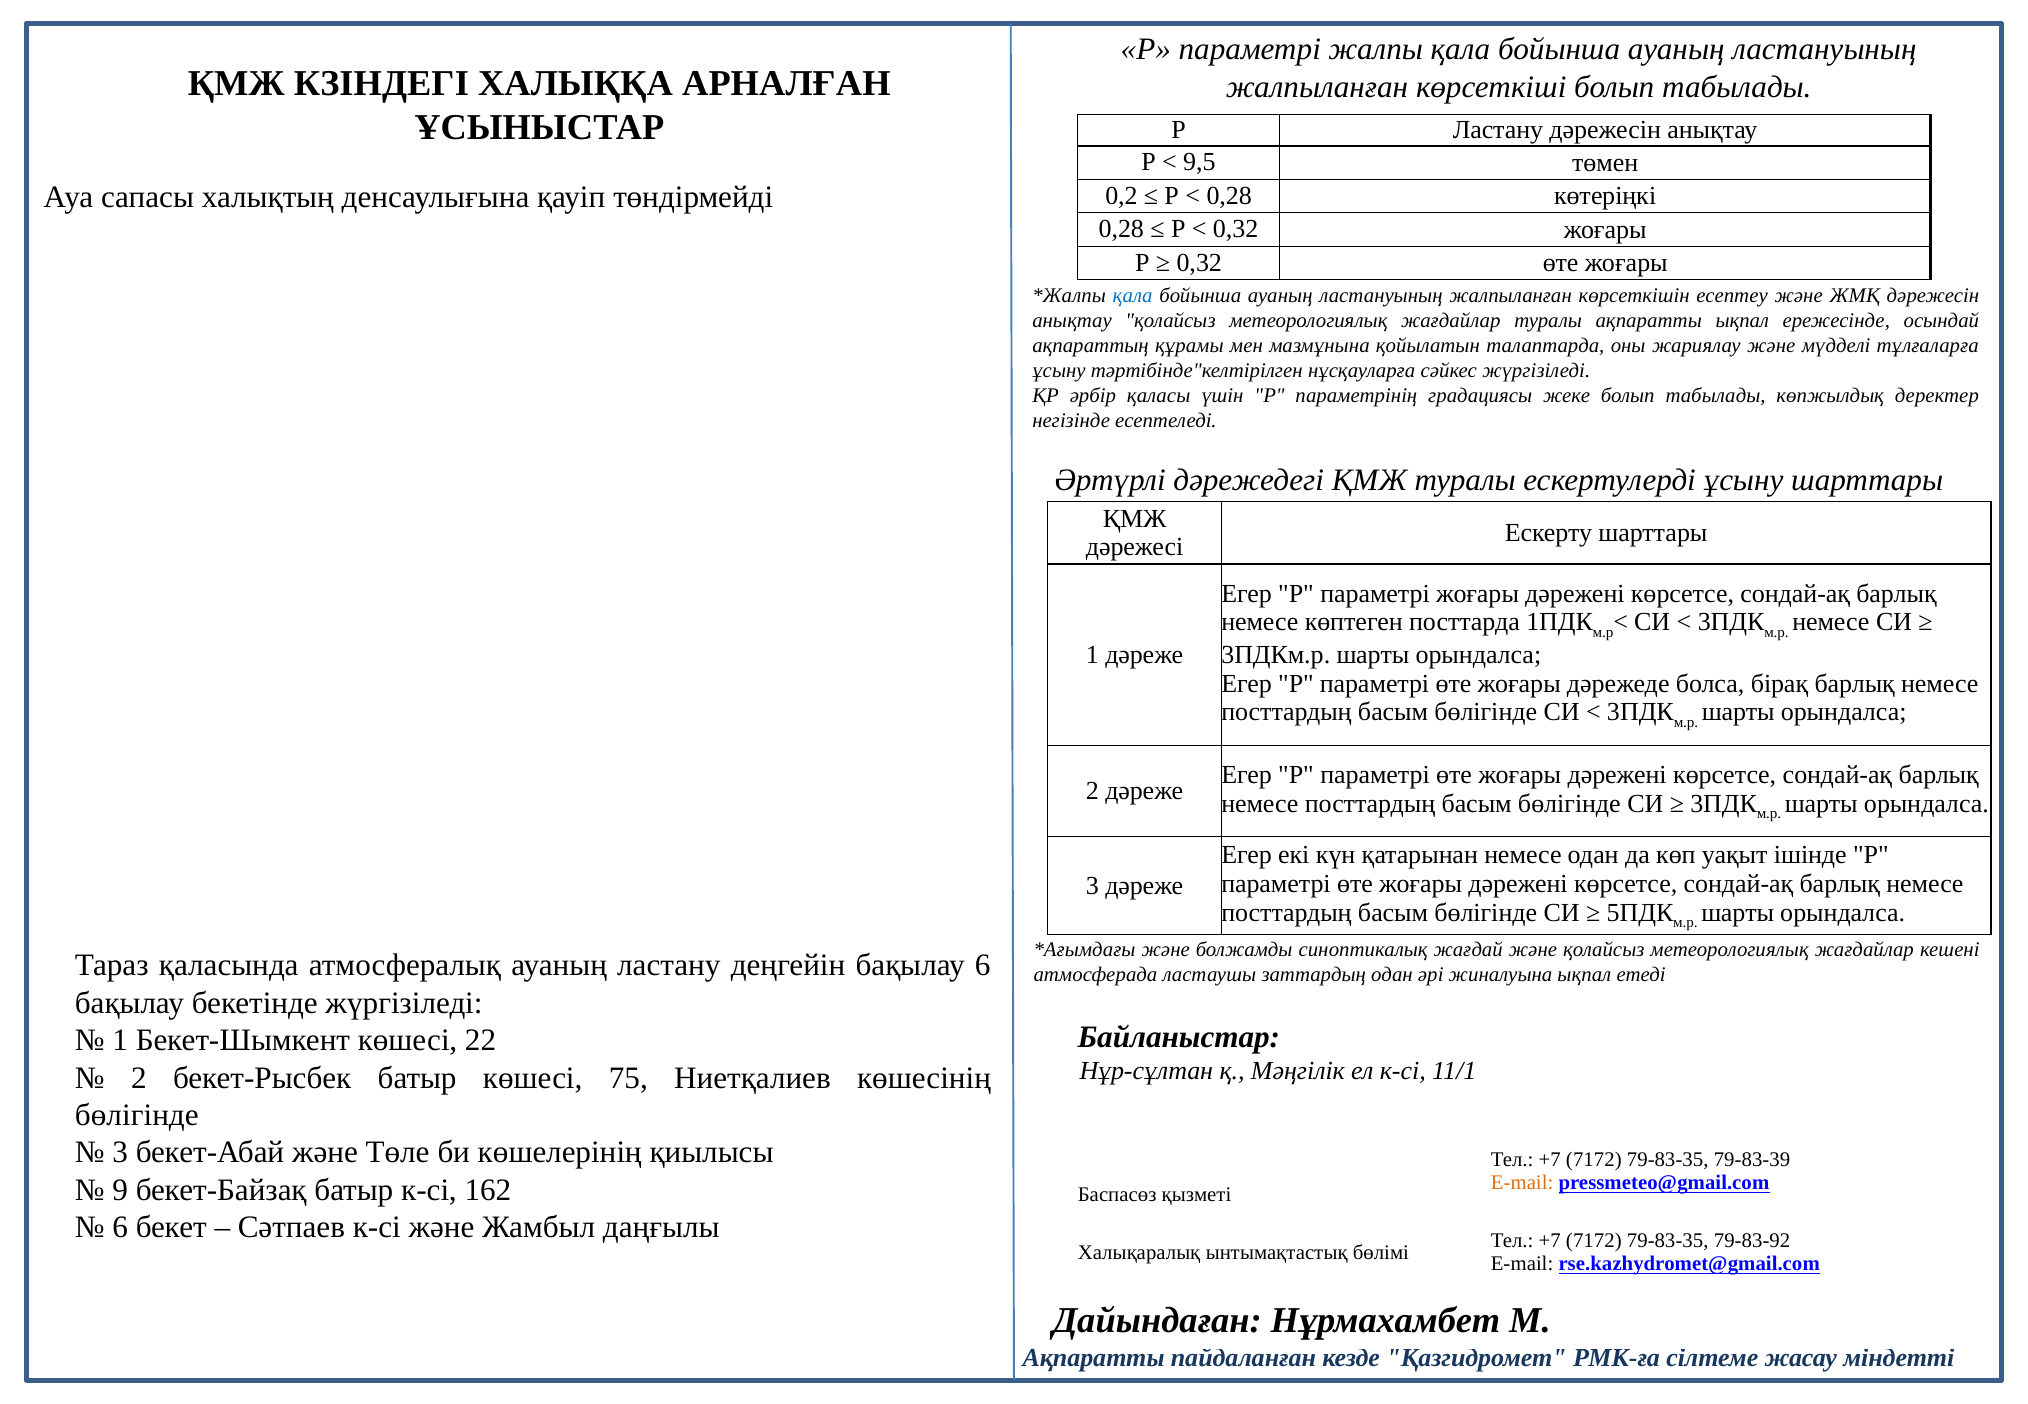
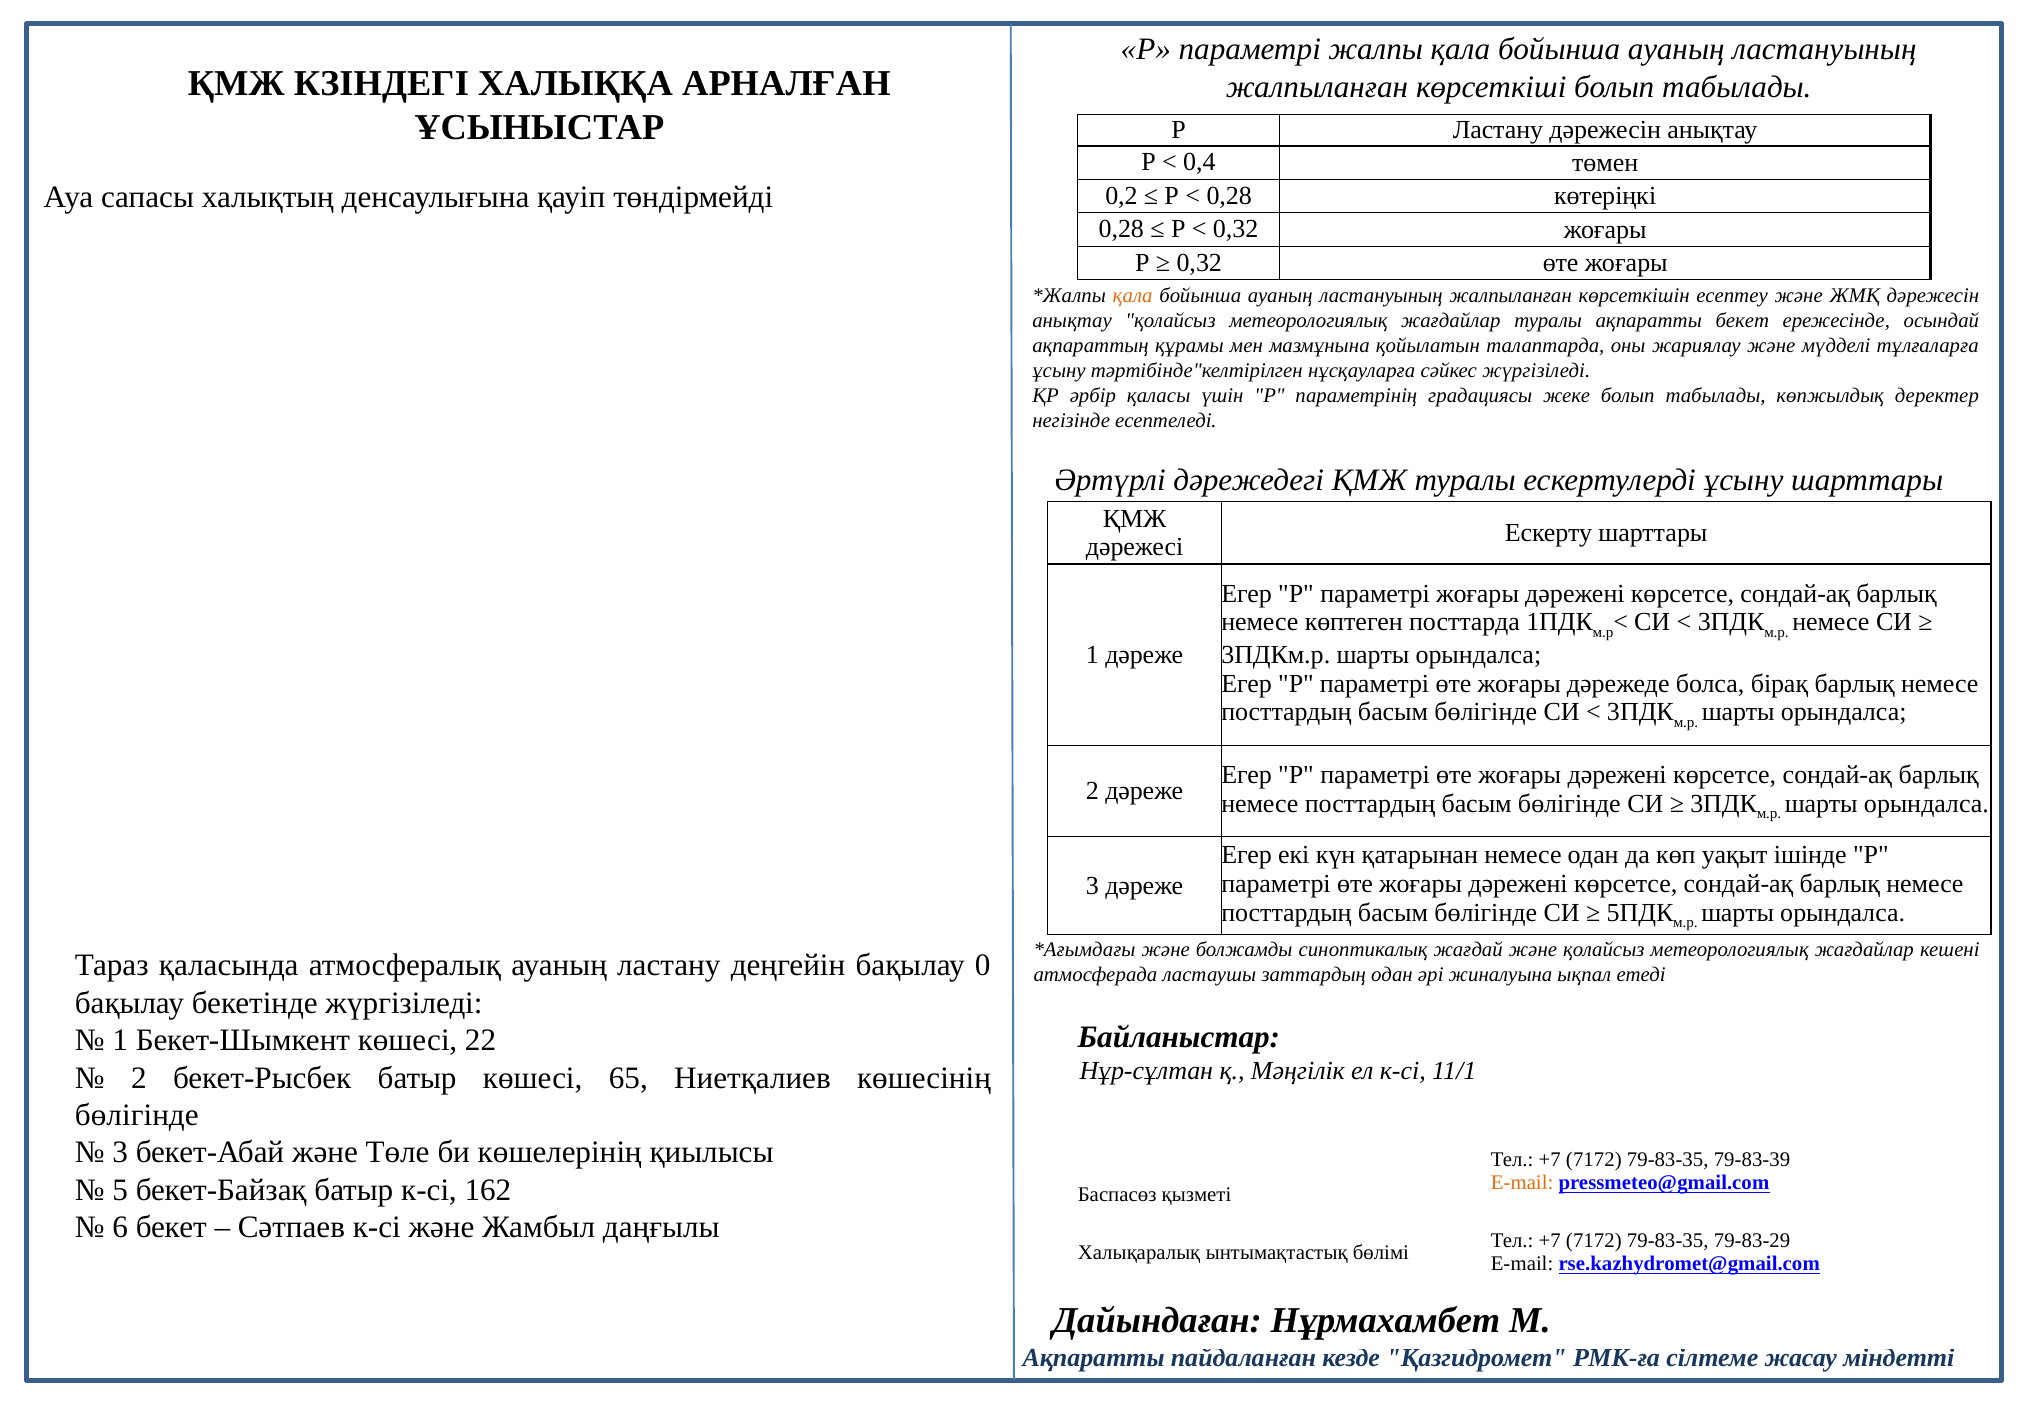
9,5: 9,5 -> 0,4 (1199, 162)
қала colour: blue -> orange (1133, 296)
ақпаратты ықпал: ықпал -> бекет (1742, 321)
бақылау 6: 6 -> 0 (983, 965)
75: 75 -> 65 (628, 1078)
9: 9 -> 5 (120, 1190)
79-83-92: 79-83-92 -> 79-83-29 (1752, 1241)
